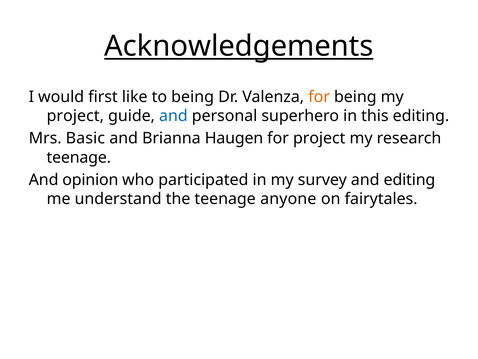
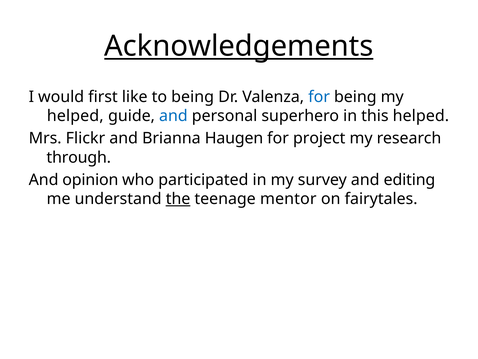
for colour: orange -> blue (319, 97)
project: project -> helped (75, 116)
this editing: editing -> helped (421, 116)
Basic: Basic -> Flickr (85, 138)
teenage: teenage -> through (79, 157)
the underline: none -> present (178, 199)
anyone: anyone -> mentor (288, 199)
